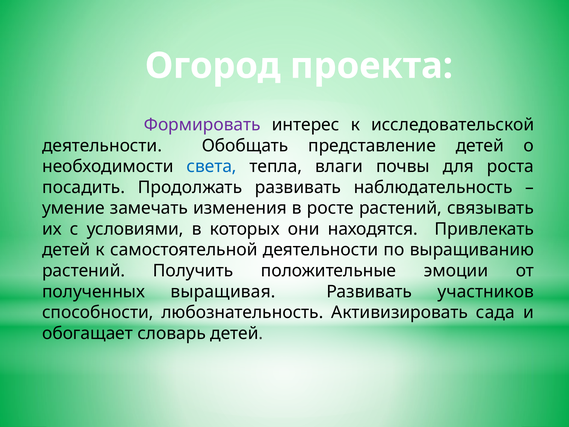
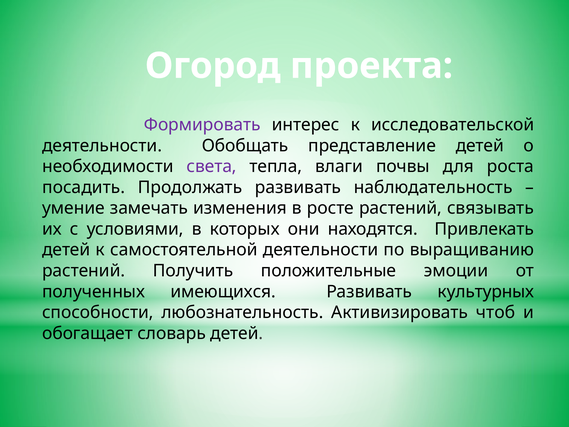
света colour: blue -> purple (212, 166)
выращивая: выращивая -> имеющихся (223, 291)
участников: участников -> культурных (486, 291)
сада: сада -> чтоб (495, 312)
